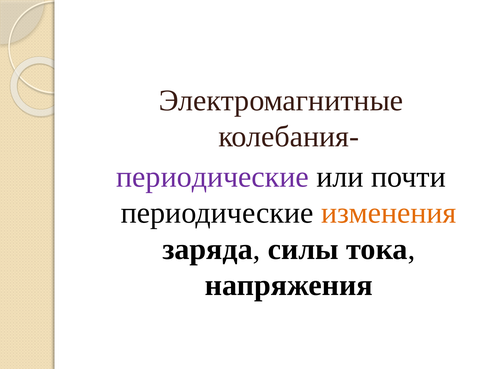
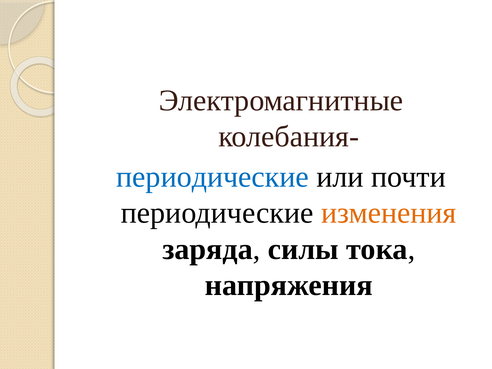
периодические colour: purple -> blue (213, 177)
